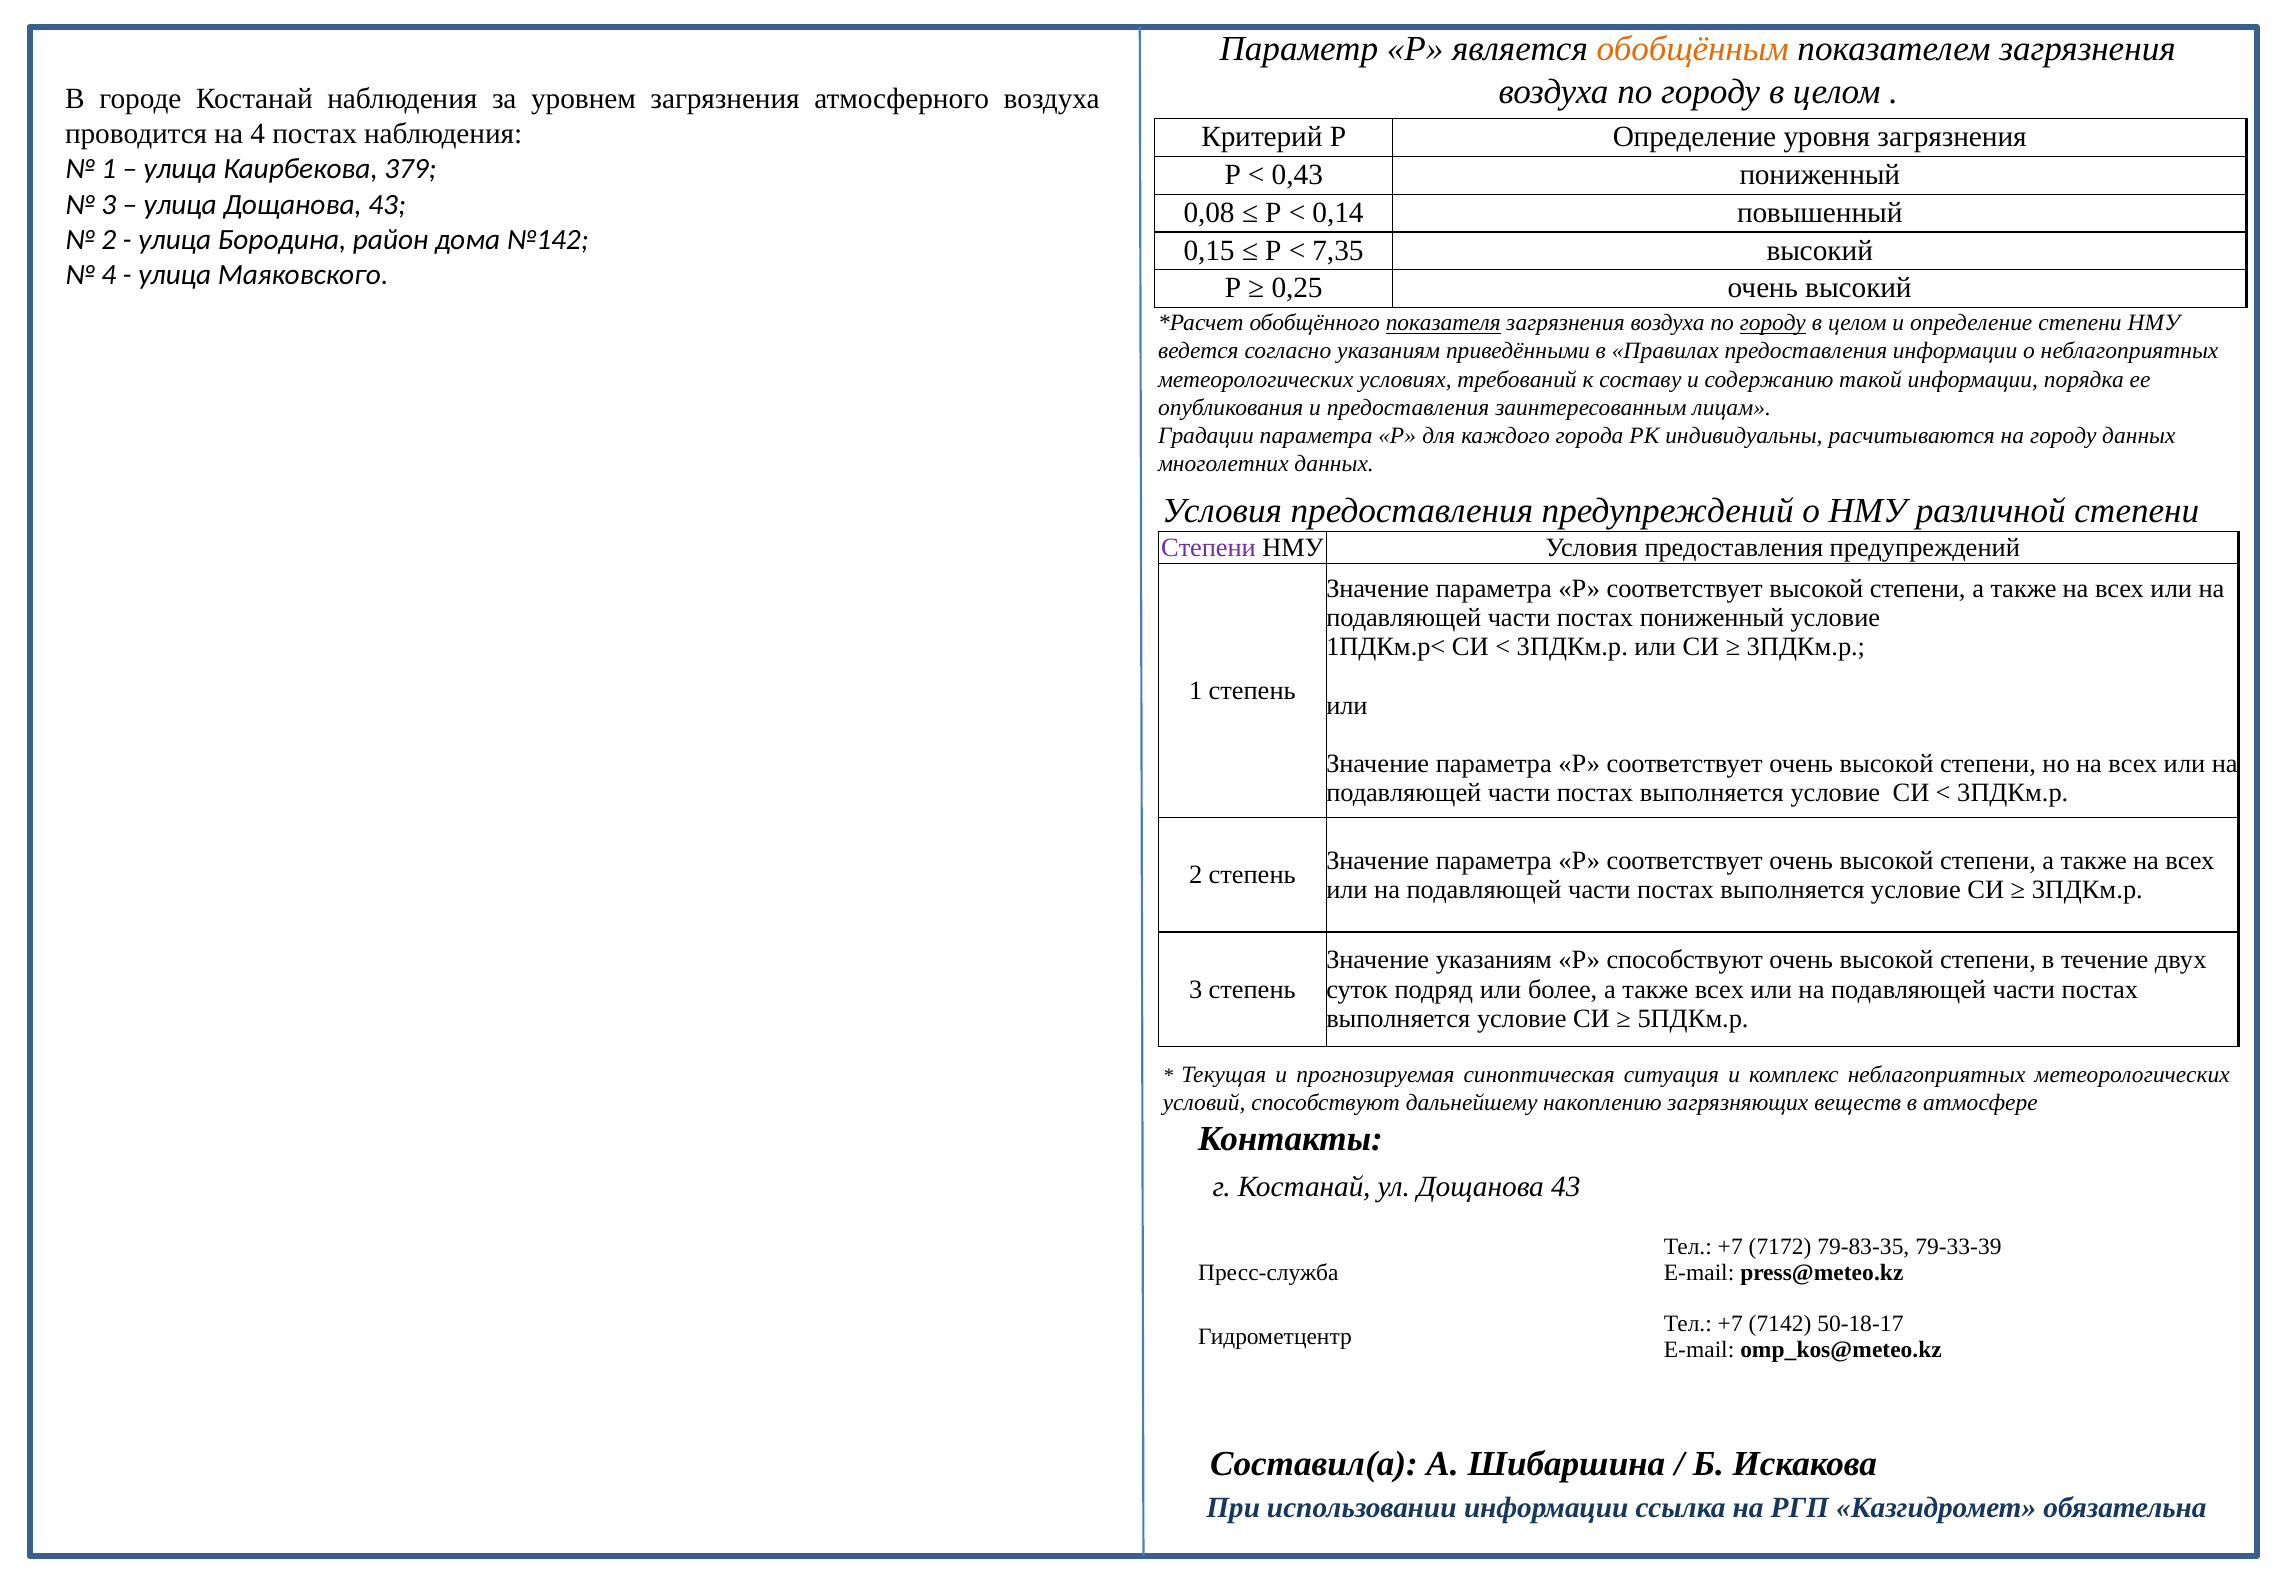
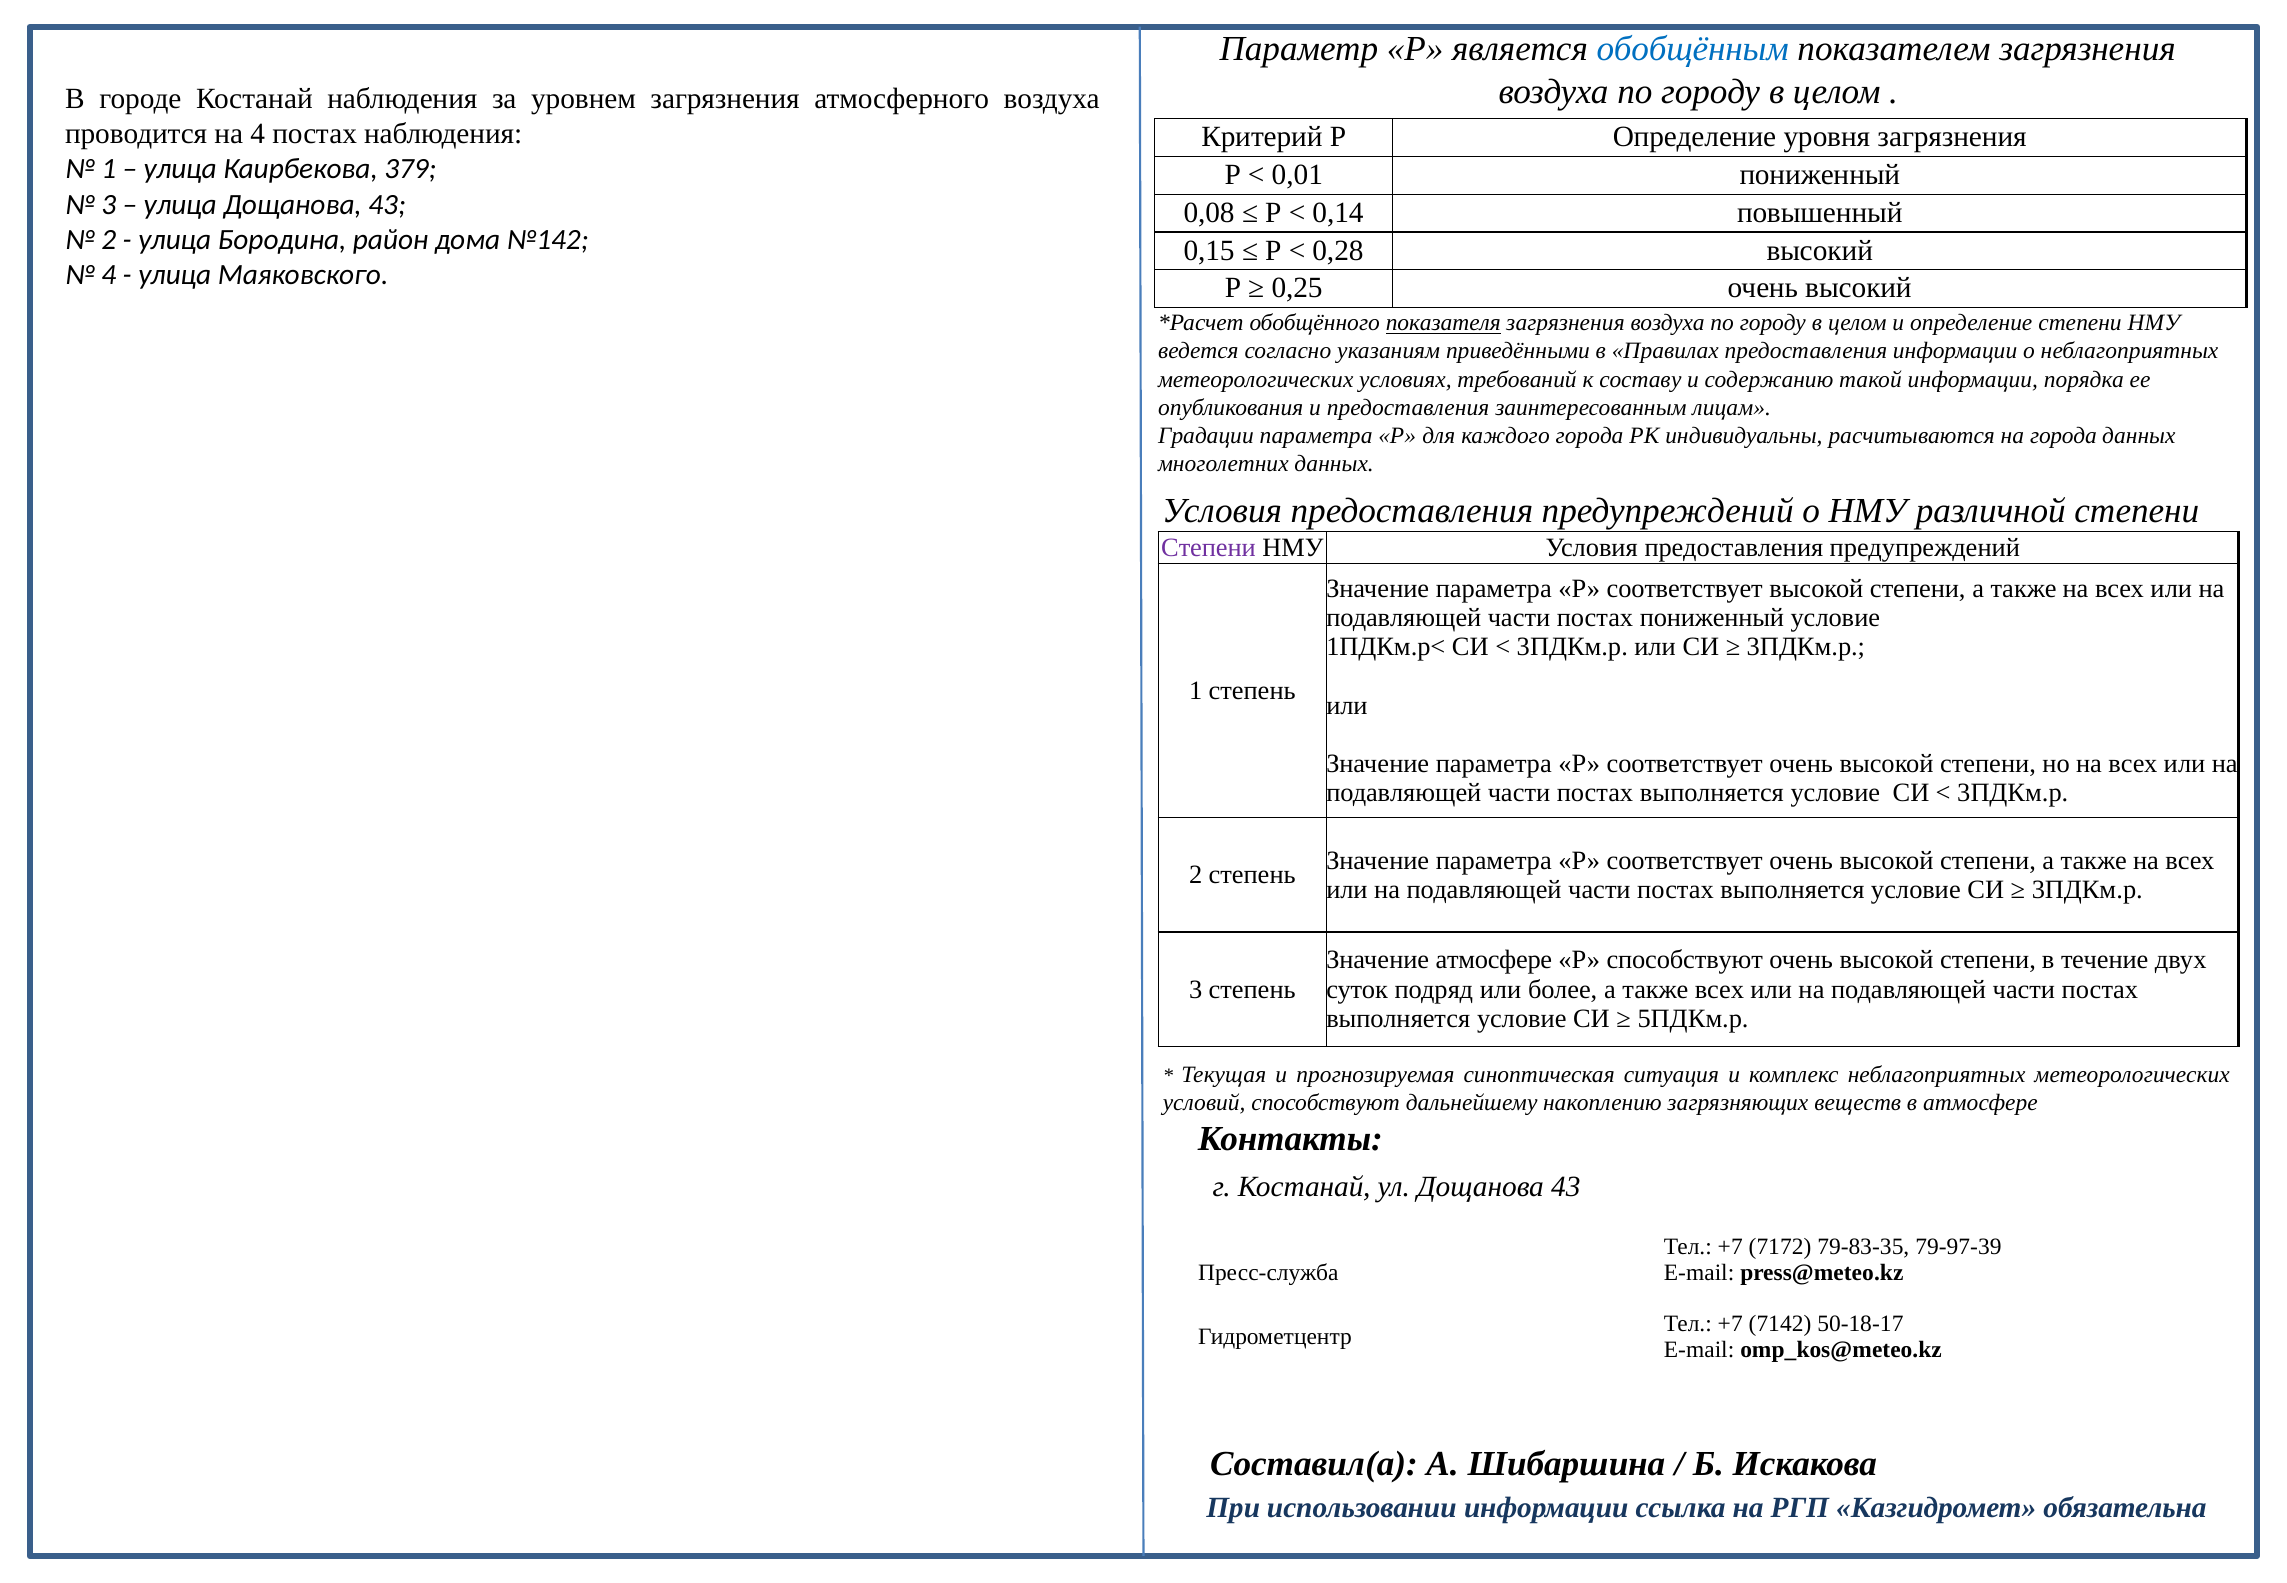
обобщённым colour: orange -> blue (1693, 49)
0,43: 0,43 -> 0,01 (1297, 175)
7,35: 7,35 -> 0,28 (1338, 251)
городу underline: present -> none (1773, 323)
на городу: городу -> города (2063, 436)
Значение указаниям: указаниям -> атмосфере (1494, 960)
79-33-39: 79-33-39 -> 79-97-39 (1958, 1247)
